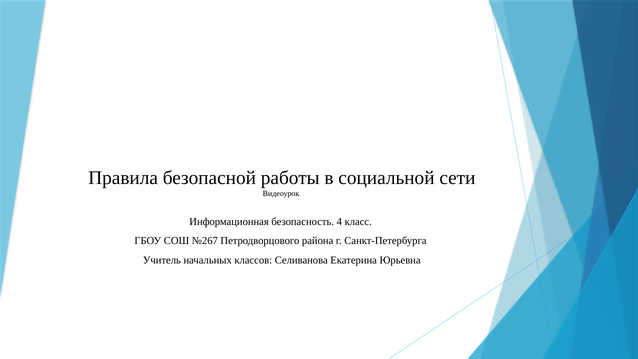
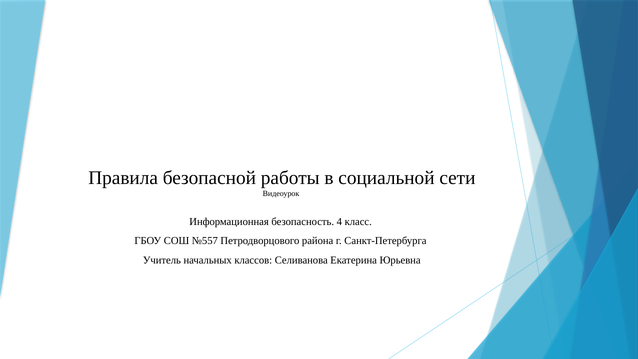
№267: №267 -> №557 (205, 241)
